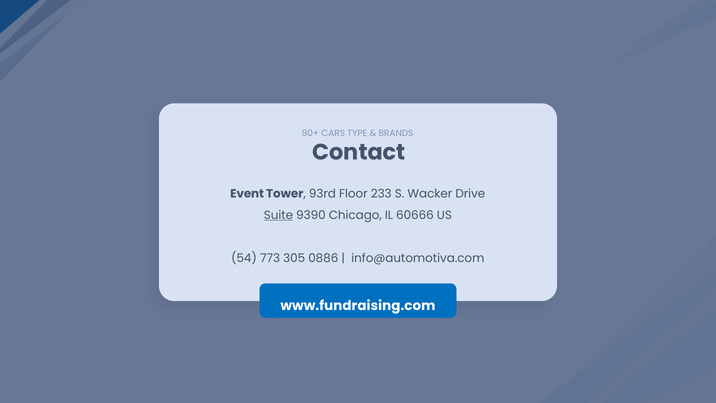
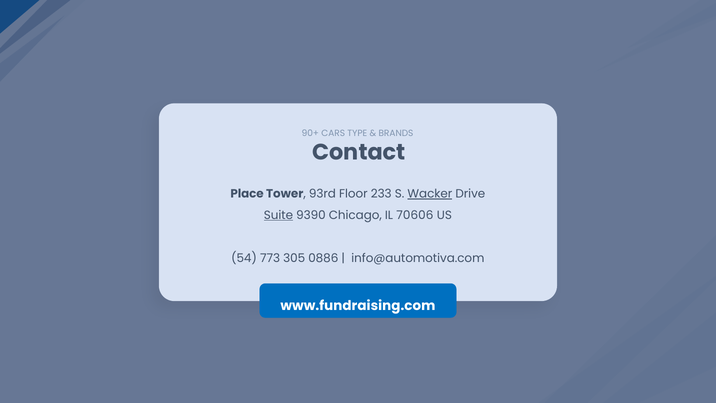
Event: Event -> Place (247, 194)
Wacker underline: none -> present (430, 194)
60666: 60666 -> 70606 (415, 215)
